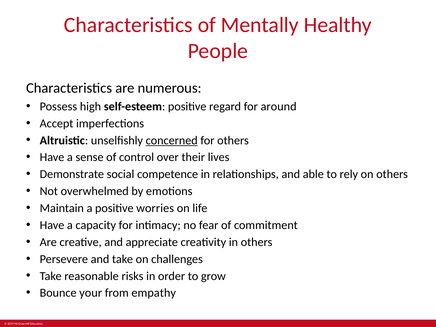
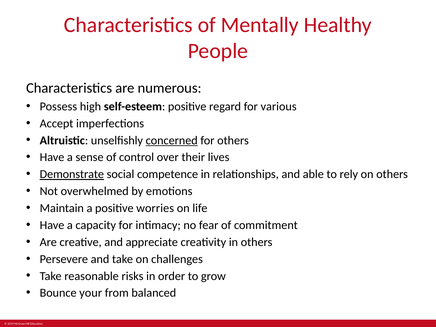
around: around -> various (279, 106)
Demonstrate underline: none -> present (72, 174)
empathy: empathy -> balanced (154, 293)
